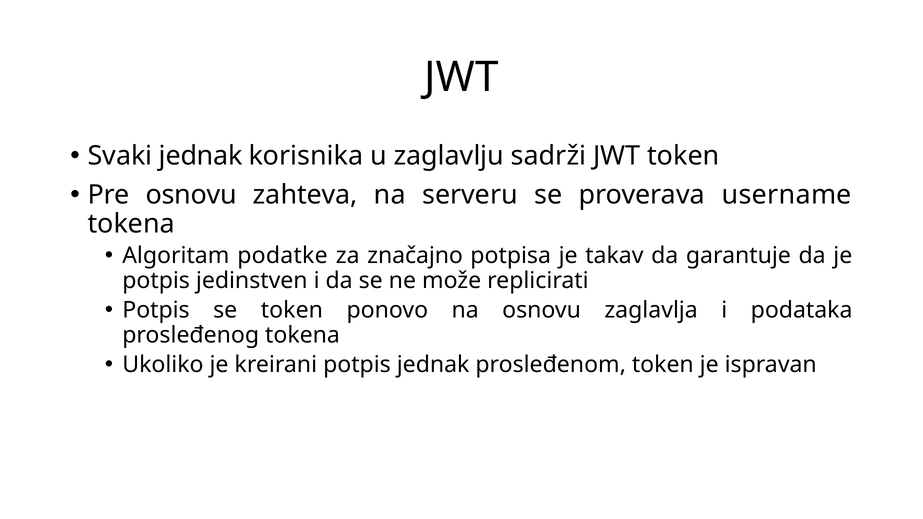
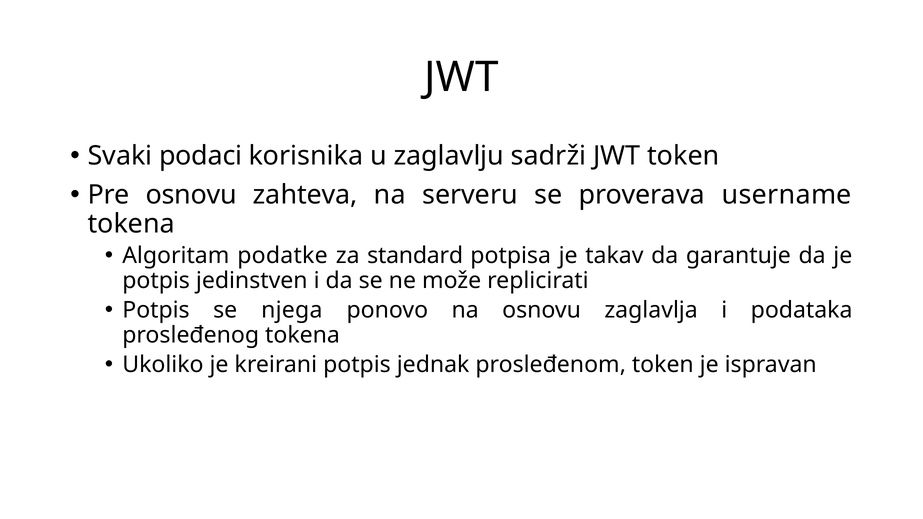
Svaki jednak: jednak -> podaci (201, 156)
značajno: značajno -> standard (415, 256)
se token: token -> njega (292, 310)
